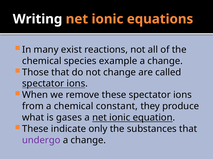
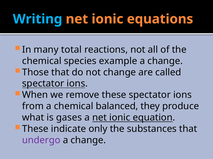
Writing colour: white -> light blue (38, 19)
exist: exist -> total (71, 50)
constant: constant -> balanced (117, 107)
